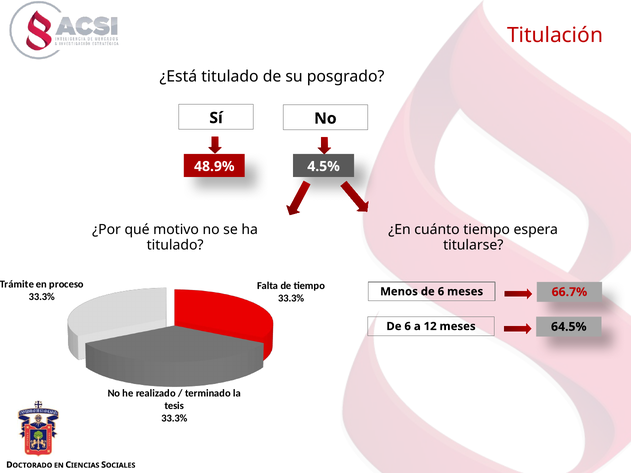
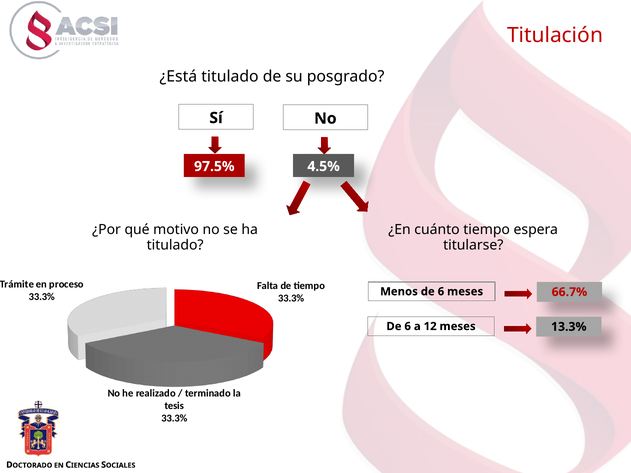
48.9%: 48.9% -> 97.5% (214, 166)
64.5%: 64.5% -> 13.3% (569, 327)
